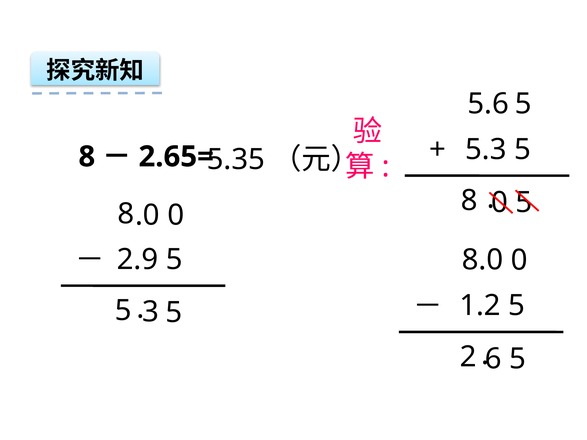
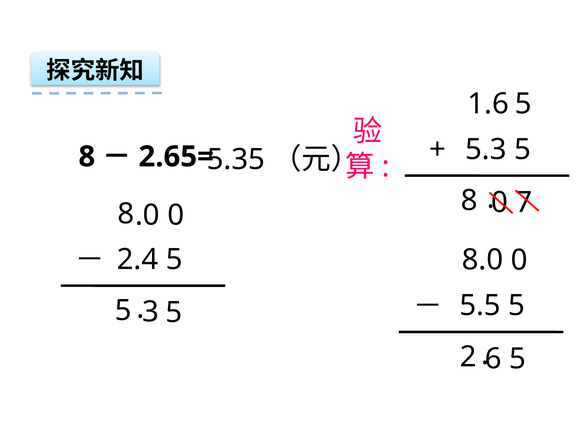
5.6: 5.6 -> 1.6 (488, 104)
5: 5 -> 7 (524, 202)
2.9: 2.9 -> 2.4 (137, 260)
1.2: 1.2 -> 5.5 (480, 306)
